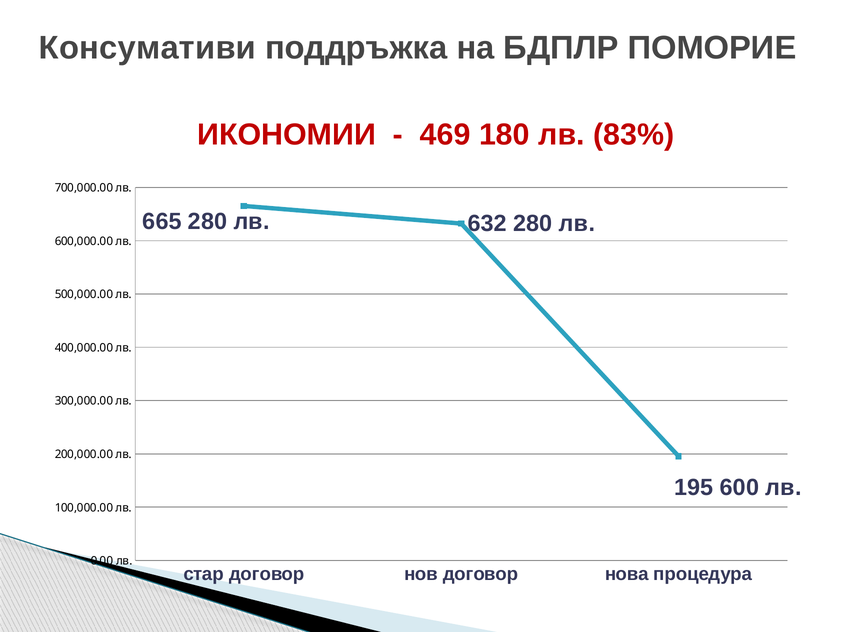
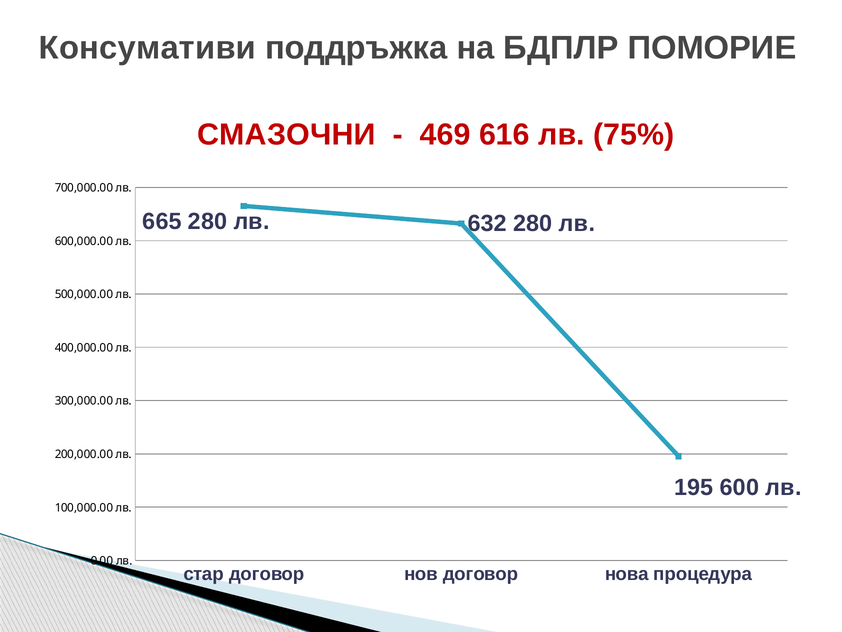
ИКОНОМИИ: ИКОНОМИИ -> СМАЗОЧНИ (286, 135)
180: 180 -> 616 (504, 135)
83%: 83% -> 75% (634, 135)
